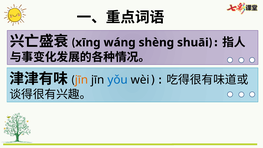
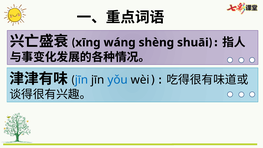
jīn colour: orange -> blue (81, 80)
